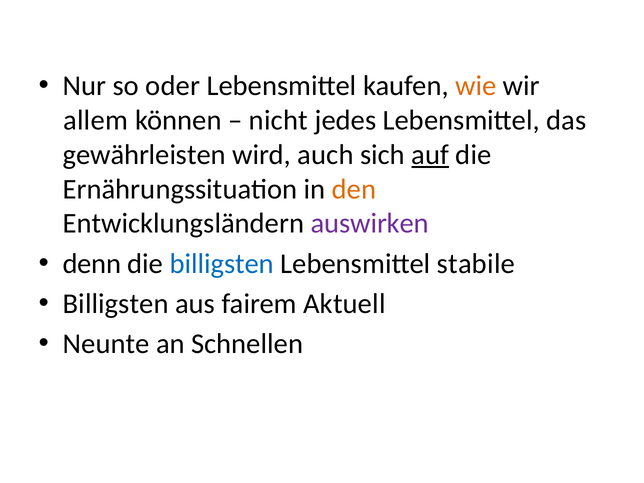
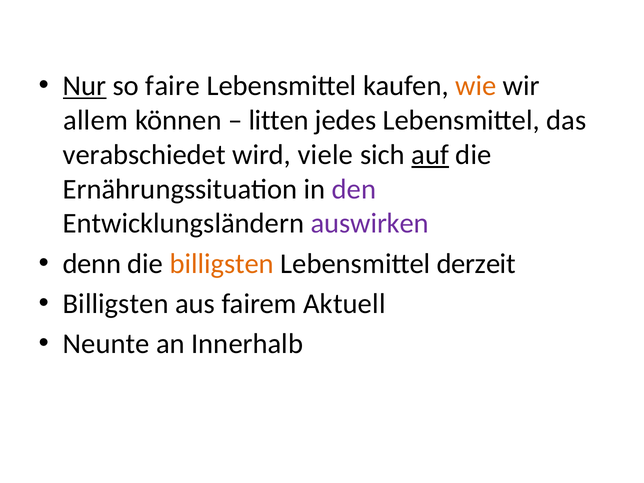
Nur underline: none -> present (85, 86)
oder: oder -> faire (173, 86)
nicht: nicht -> litten (279, 120)
gewährleisten: gewährleisten -> verabschiedet (144, 155)
auch: auch -> viele (325, 155)
den colour: orange -> purple (354, 189)
billigsten colour: blue -> orange (222, 264)
stabile: stabile -> derzeit (476, 264)
Schnellen: Schnellen -> Innerhalb (247, 344)
